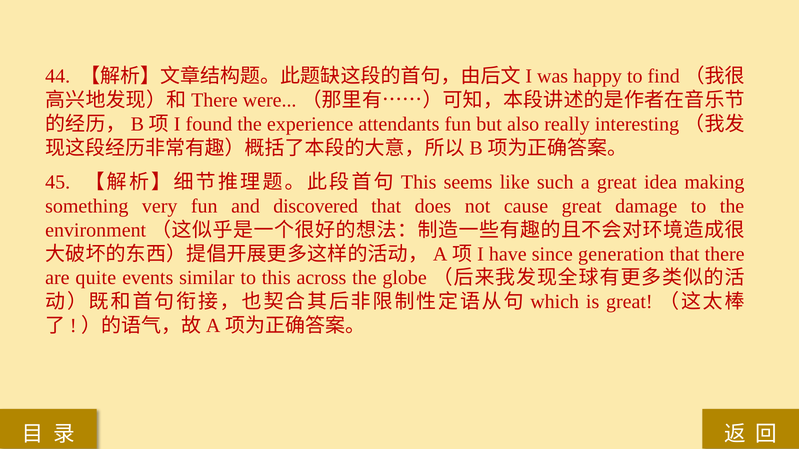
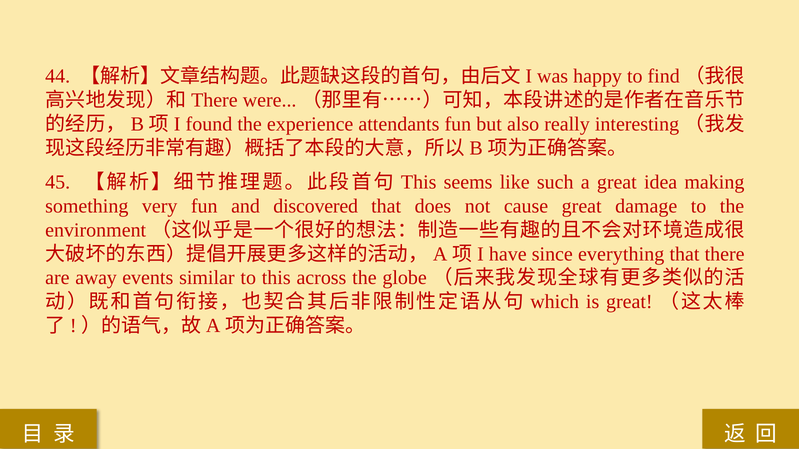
generation: generation -> everything (621, 254)
quite: quite -> away (96, 278)
